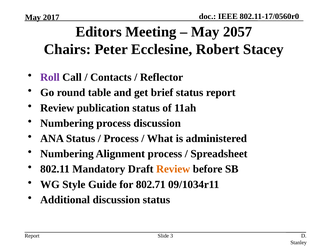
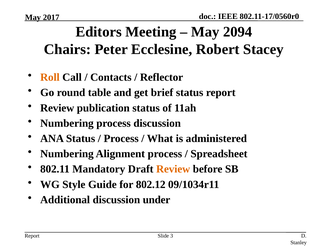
2057: 2057 -> 2094 (238, 32)
Roll colour: purple -> orange (50, 77)
802.71: 802.71 -> 802.12 (151, 184)
discussion status: status -> under (157, 200)
